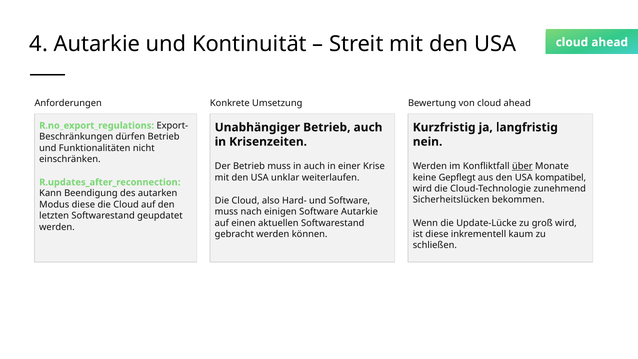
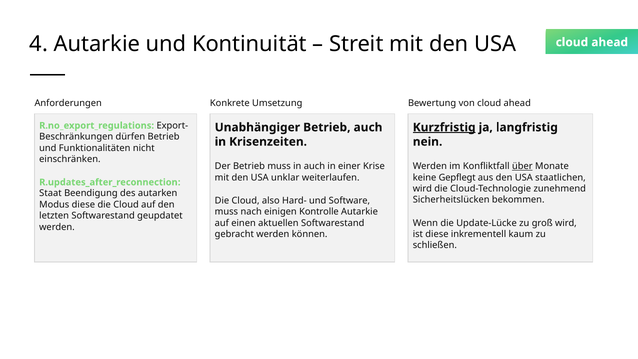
Kurzfristig underline: none -> present (444, 127)
kompatibel: kompatibel -> staatlichen (560, 177)
Kann: Kann -> Staat (50, 193)
einigen Software: Software -> Kontrolle (319, 212)
